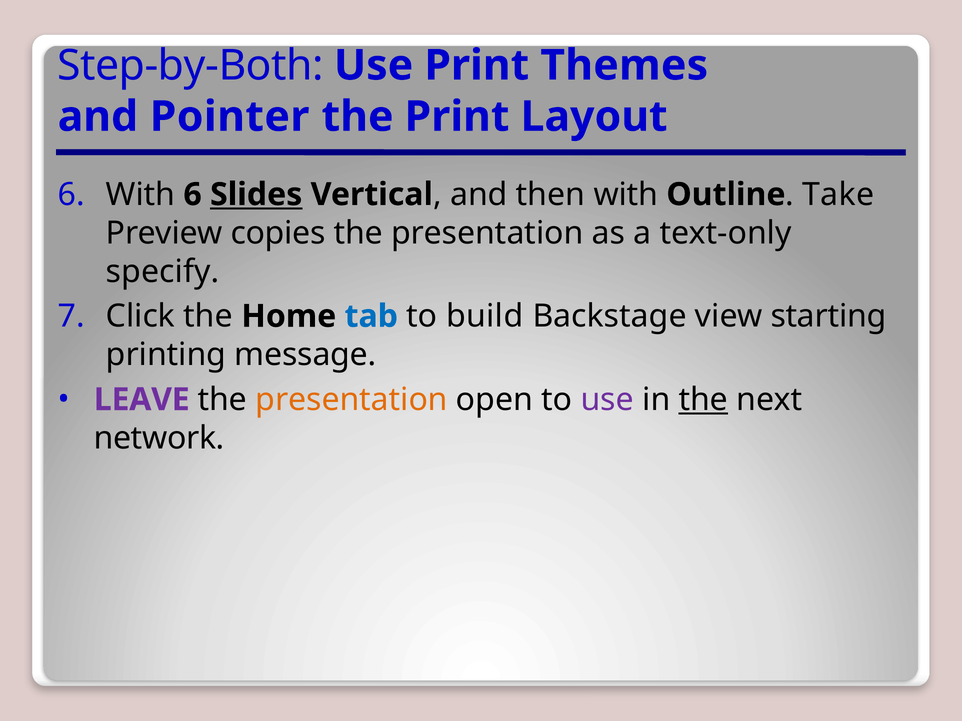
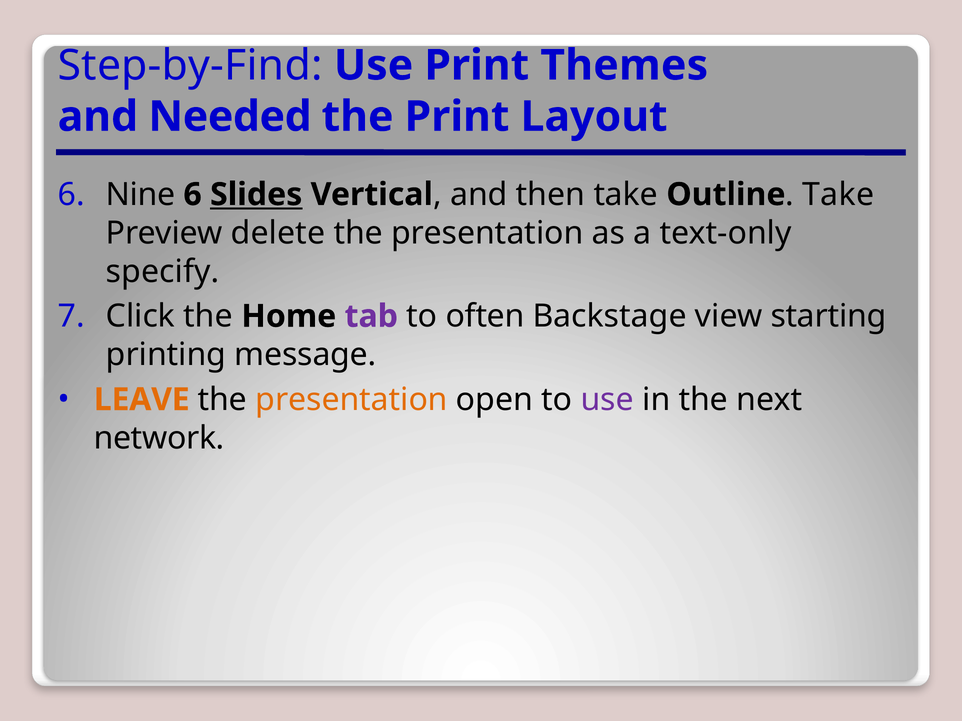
Step-by-Both: Step-by-Both -> Step-by-Find (190, 65)
Pointer: Pointer -> Needed (230, 117)
6 With: With -> Nine (141, 195)
then with: with -> take (626, 195)
copies: copies -> delete (278, 233)
tab colour: blue -> purple (371, 316)
build: build -> often (485, 316)
LEAVE colour: purple -> orange (142, 400)
the underline: present -> none (703, 400)
